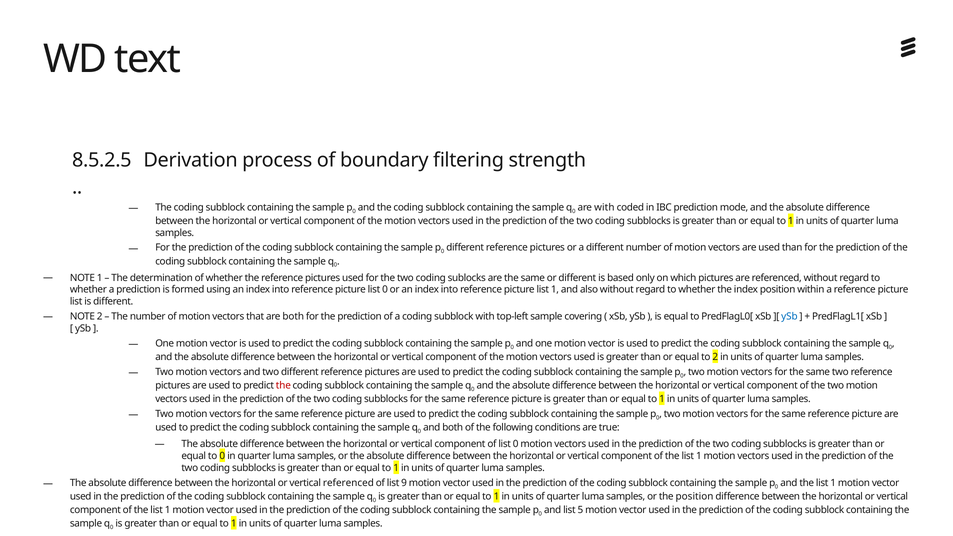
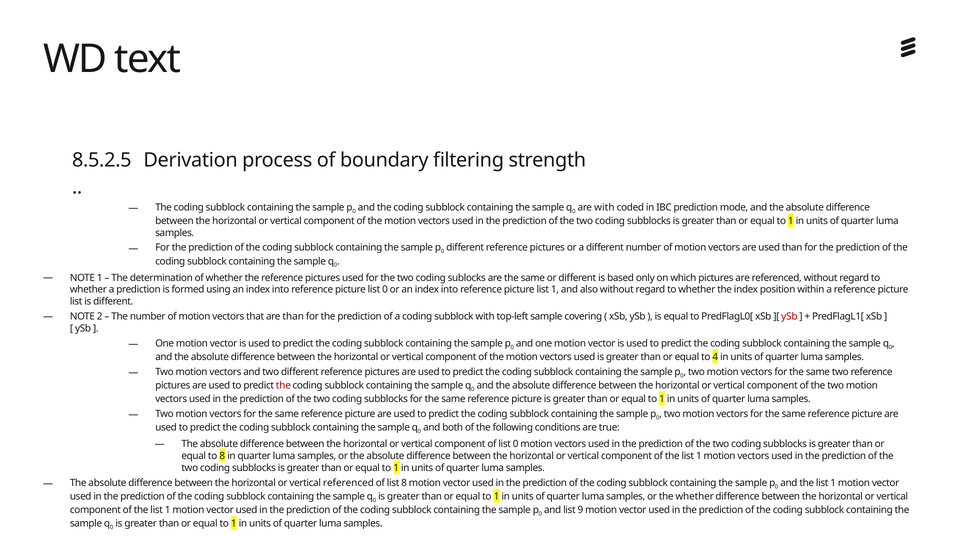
are both: both -> than (293, 317)
ySb colour: blue -> red (789, 317)
to 2: 2 -> 4 (715, 357)
to 0: 0 -> 8 (222, 456)
list 9: 9 -> 8 (404, 483)
the position: position -> whether (695, 496)
5: 5 -> 9 (580, 510)
